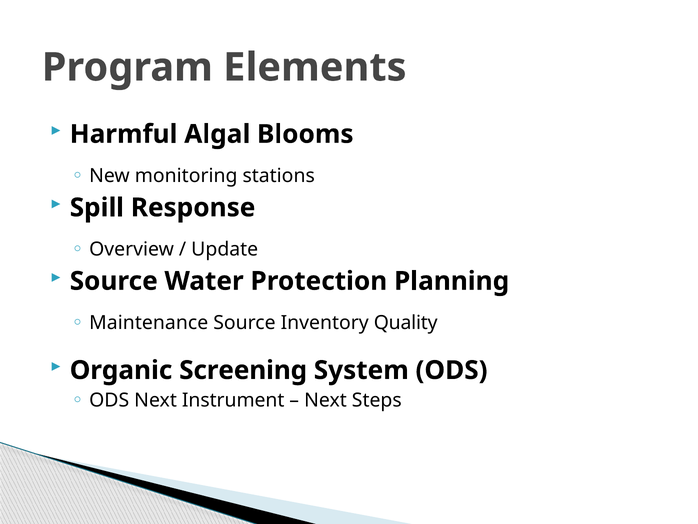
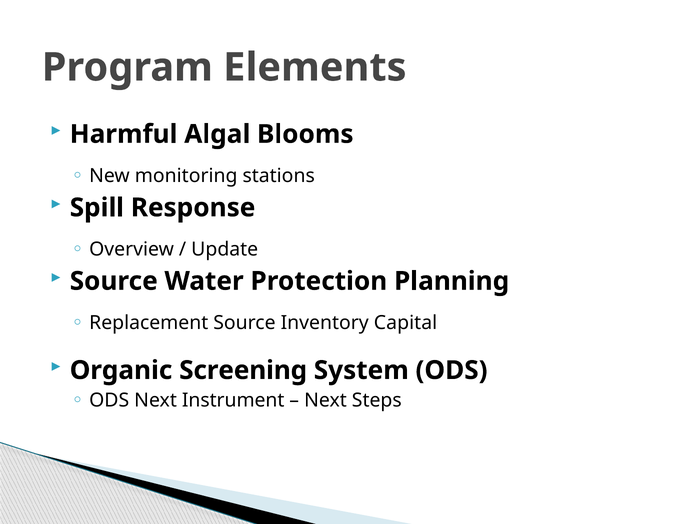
Maintenance: Maintenance -> Replacement (149, 323)
Quality: Quality -> Capital (406, 323)
